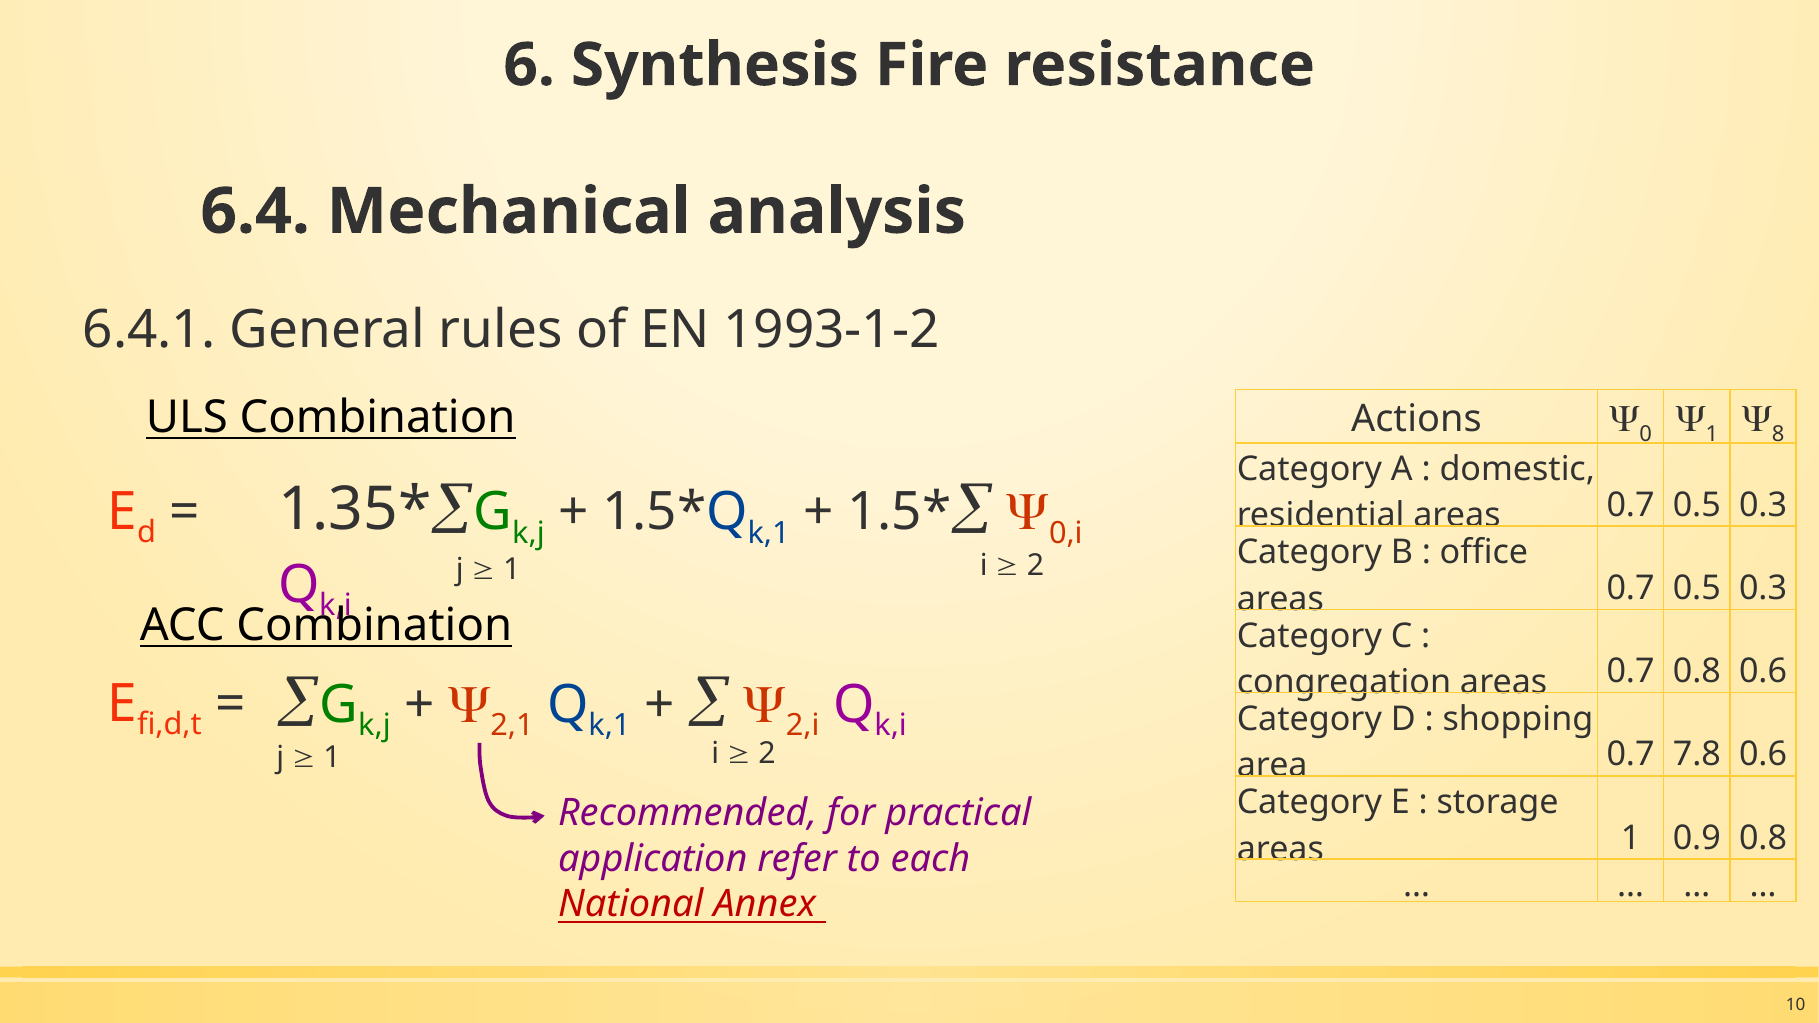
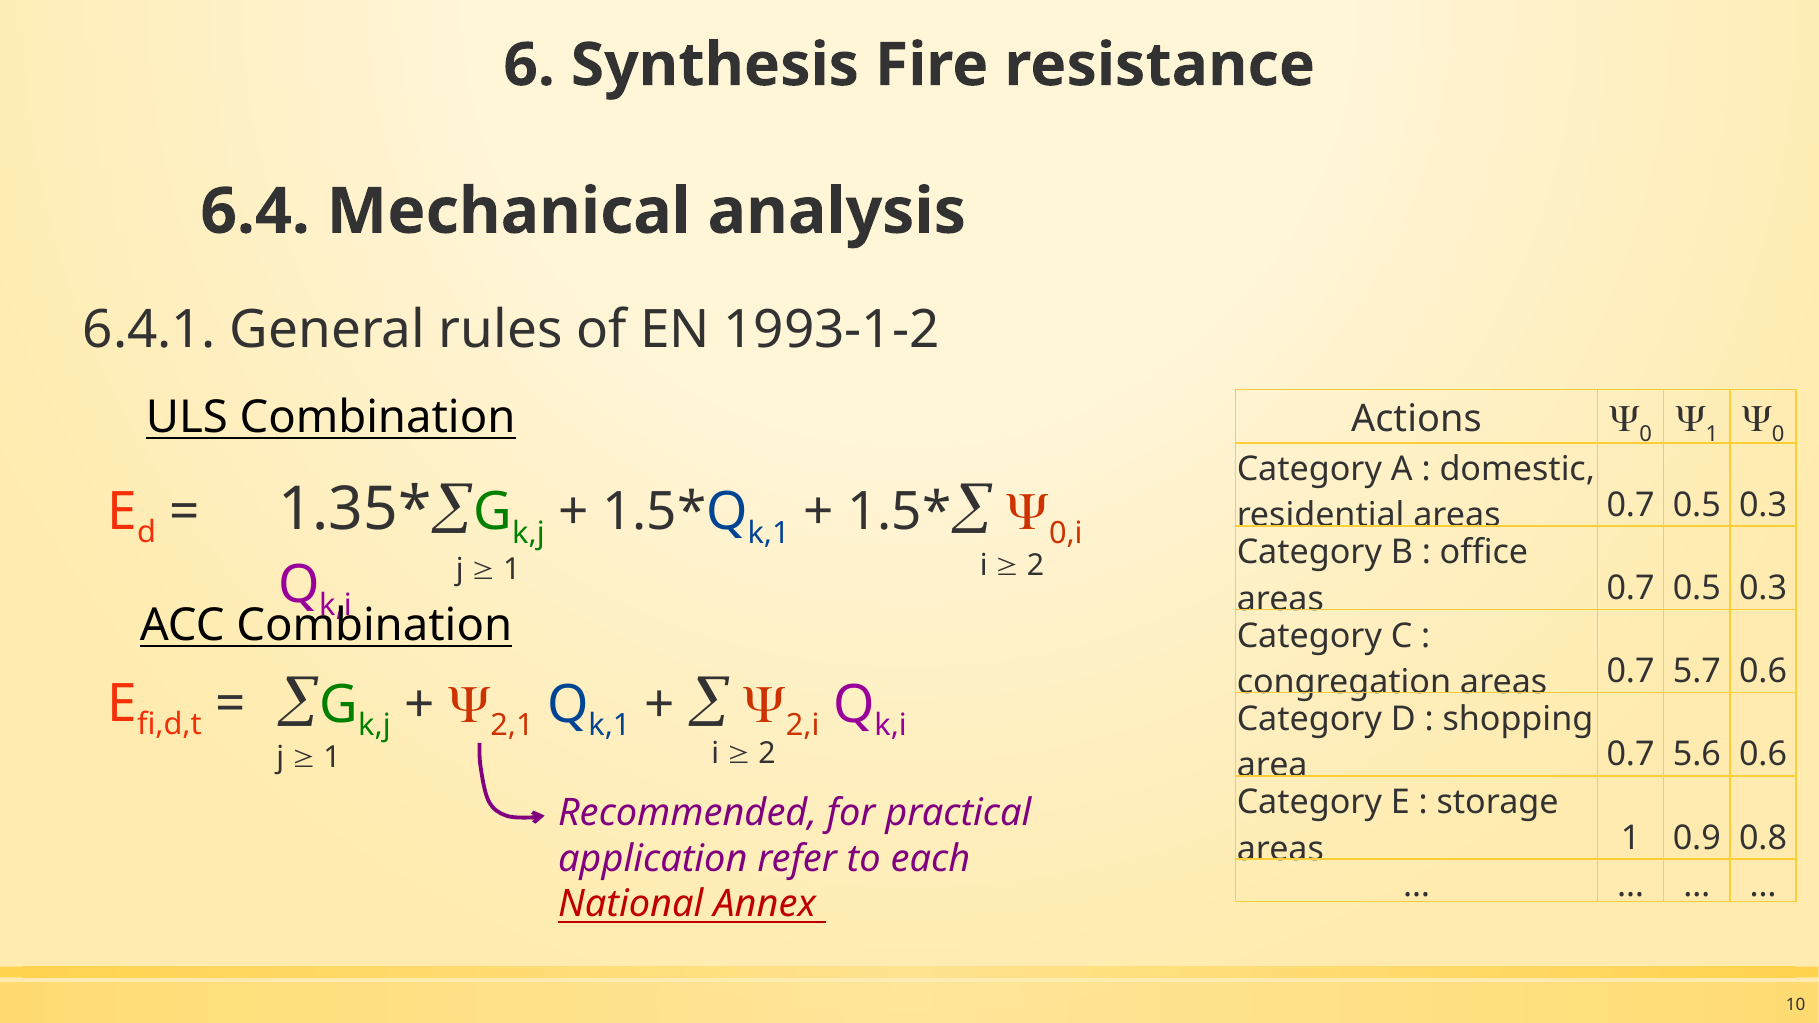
8: 8 -> 0 (1778, 434)
0.7 0.8: 0.8 -> 5.7 (1697, 672)
7.8: 7.8 -> 5.6 (1697, 755)
